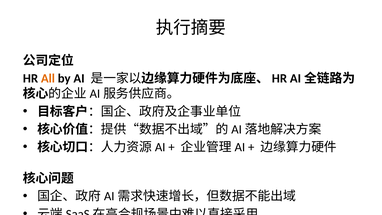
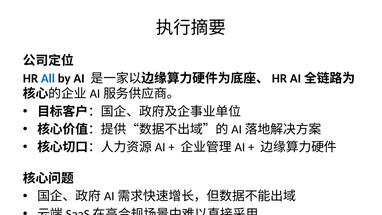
All colour: orange -> blue (48, 78)
